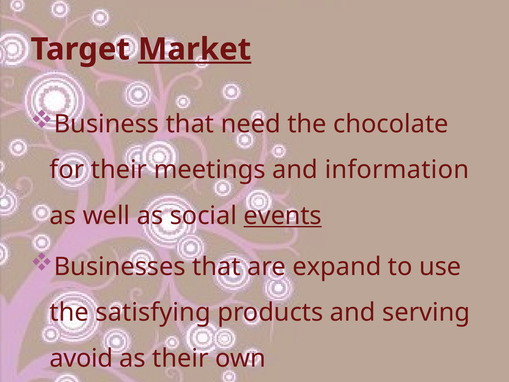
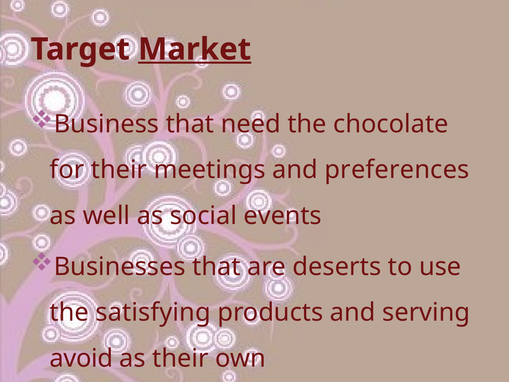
information: information -> preferences (397, 170)
events underline: present -> none (283, 216)
expand: expand -> deserts (337, 266)
